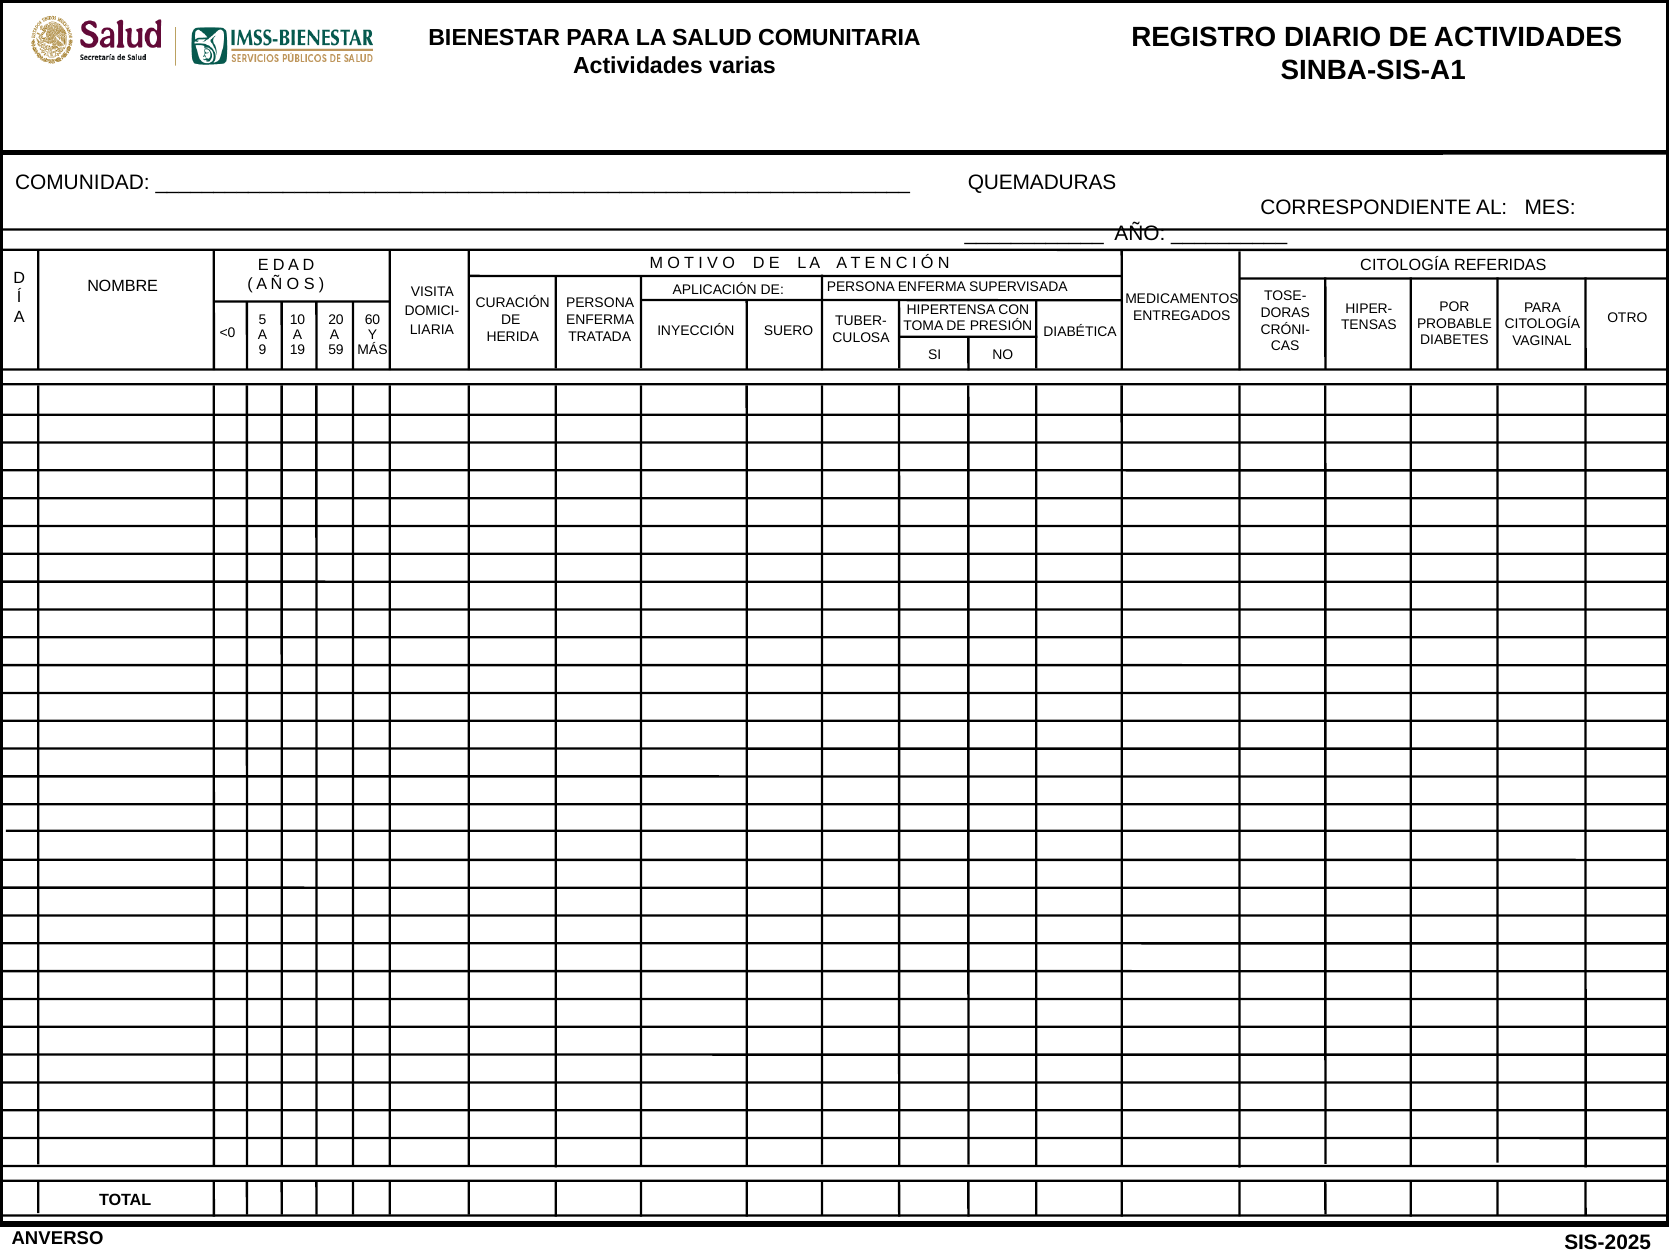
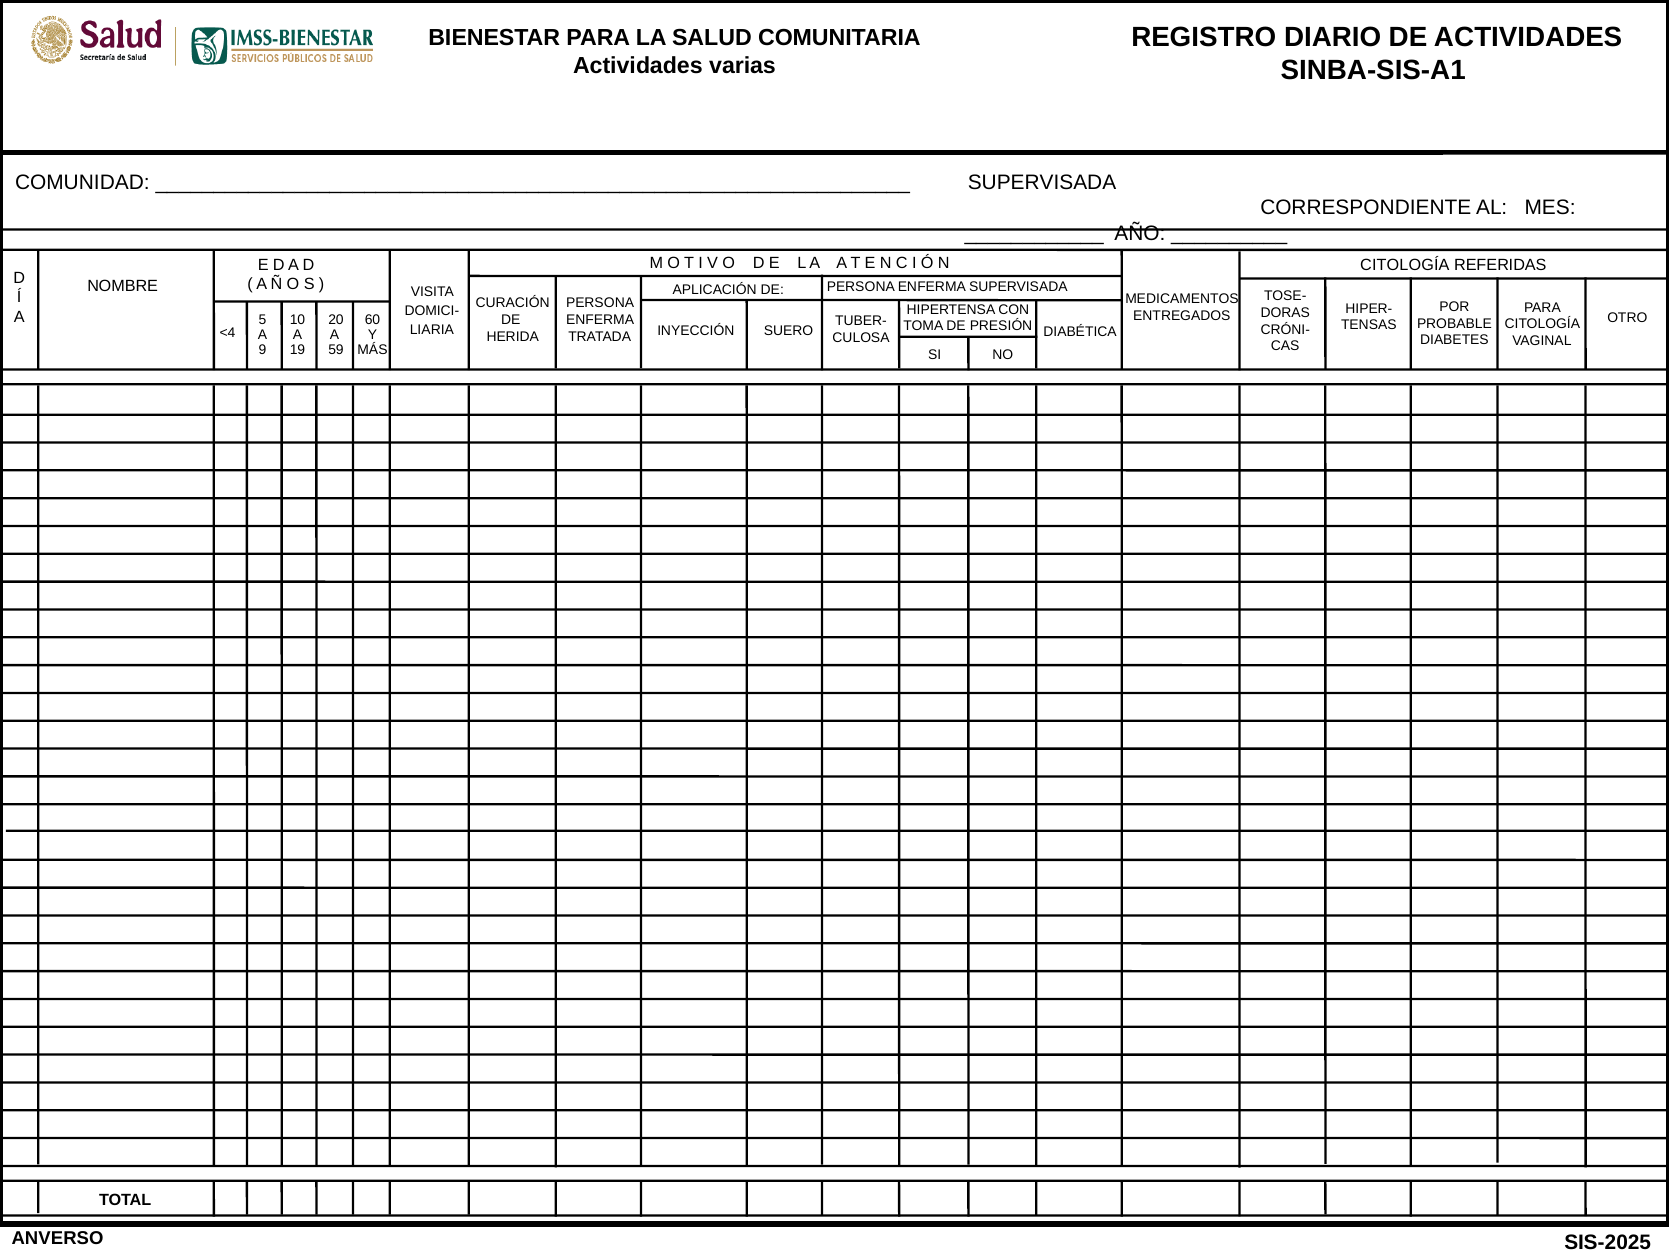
QUEMADURAS: QUEMADURAS -> SUPERVISADA (1042, 183)
<0: <0 -> <4 (227, 332)
